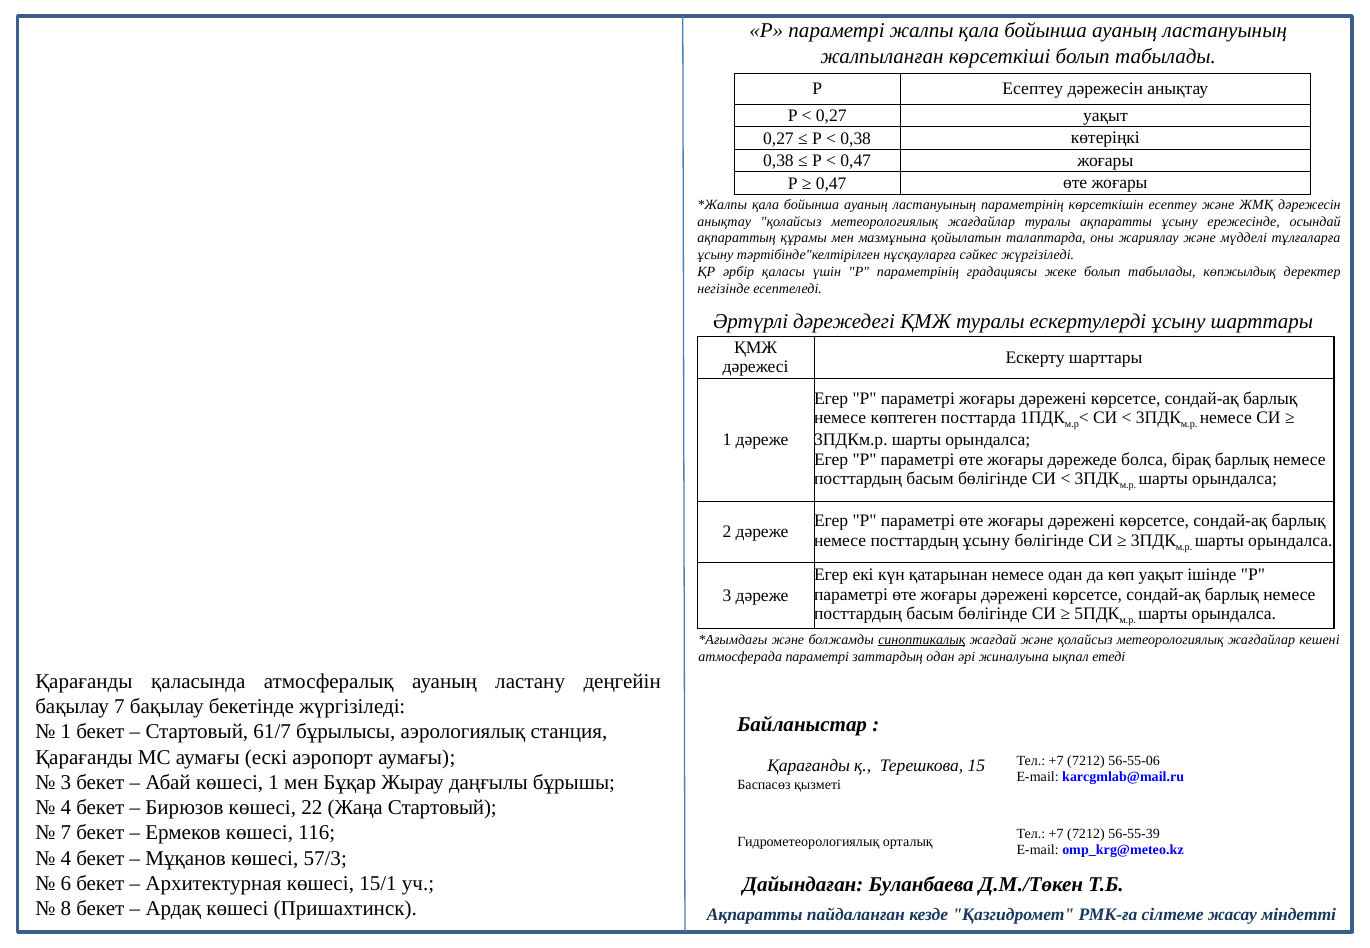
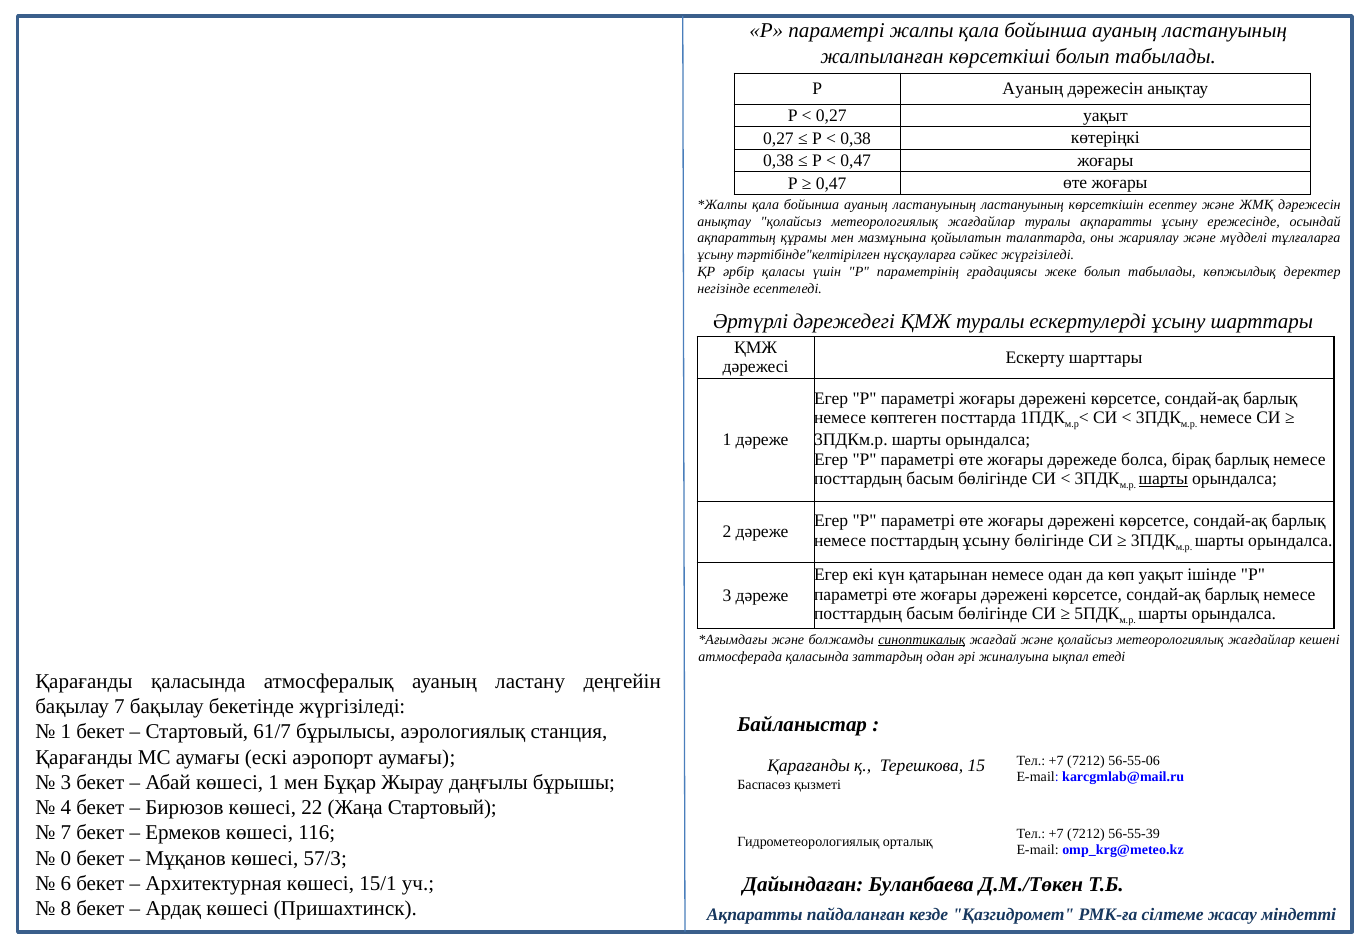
Р Есептеу: Есептеу -> Ауаның (1033, 89)
ластануының параметрінің: параметрінің -> ластануының (1022, 205)
шарты underline: none -> present (1163, 479)
атмосферада параметрі: параметрі -> қаласында (817, 657)
4: 4 -> 0 (66, 859)
